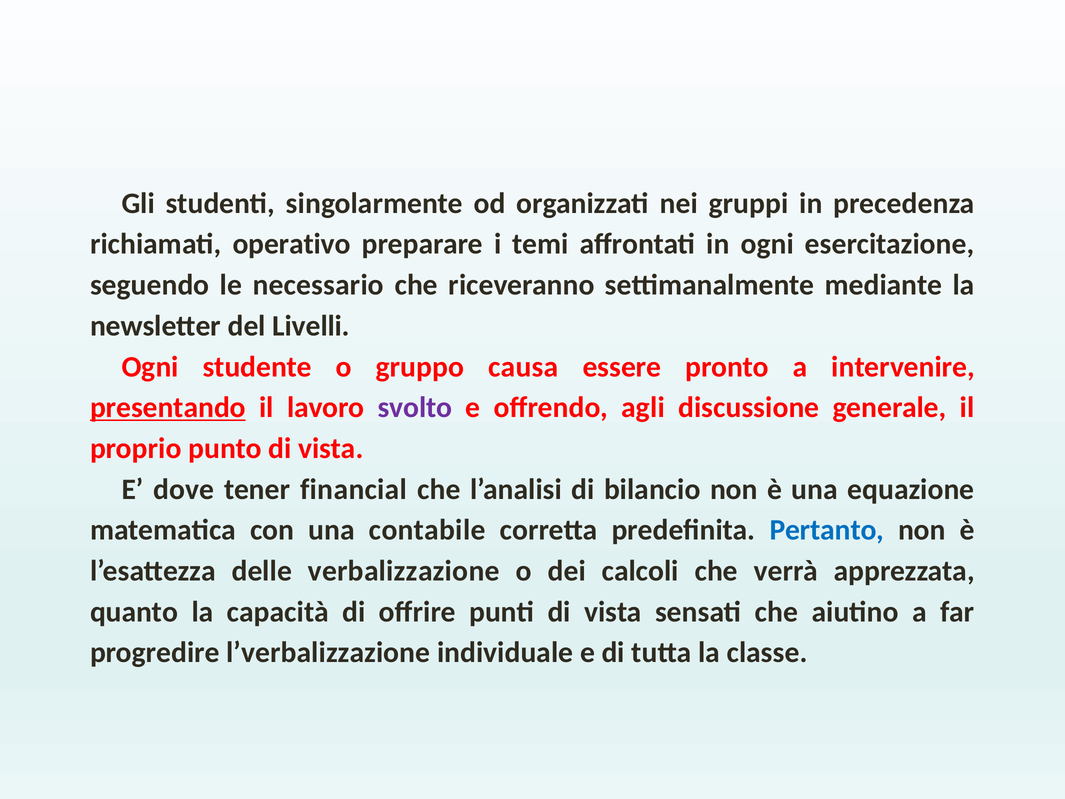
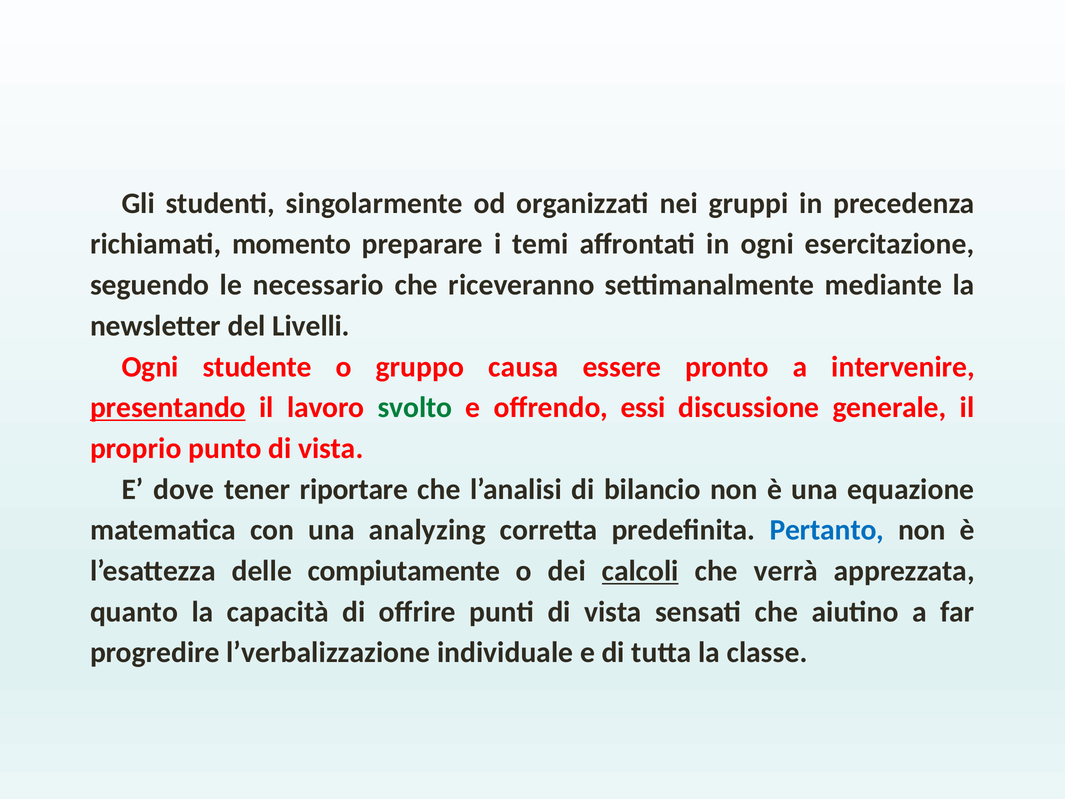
operativo: operativo -> momento (292, 244)
svolto colour: purple -> green (415, 407)
agli: agli -> essi (643, 407)
financial: financial -> riportare (354, 489)
contabile: contabile -> analyzing (427, 530)
verbalizzazione: verbalizzazione -> compiutamente (404, 571)
calcoli underline: none -> present (640, 571)
